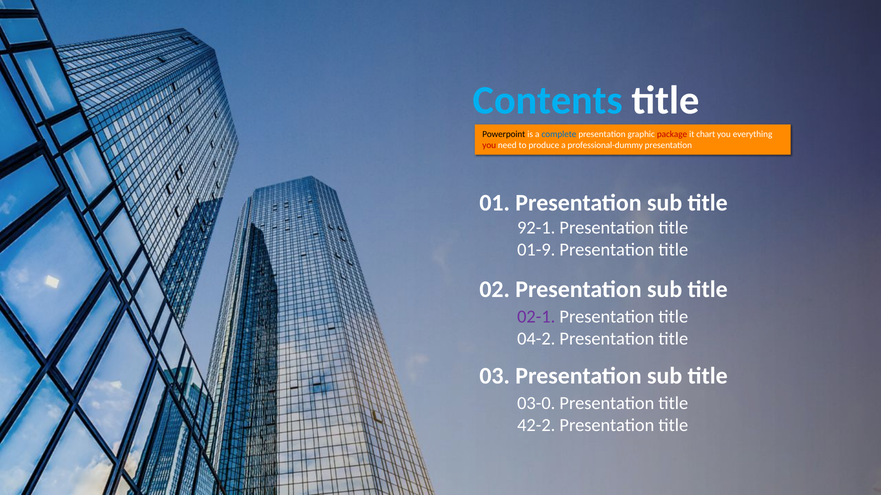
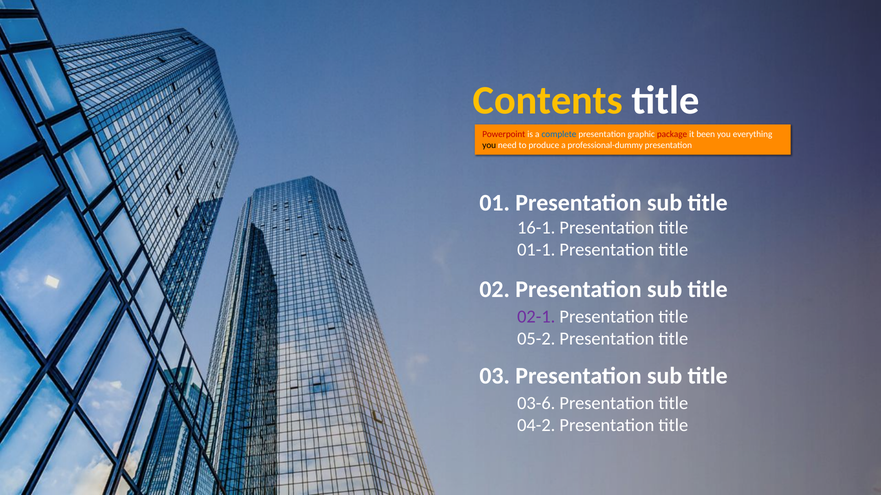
Contents colour: light blue -> yellow (548, 101)
Powerpoint colour: black -> red (504, 134)
chart: chart -> been (706, 134)
you colour: red -> black (489, 145)
92-1: 92-1 -> 16-1 (536, 228)
01-9: 01-9 -> 01-1 (536, 250)
04-2: 04-2 -> 05-2 (536, 339)
03-0: 03-0 -> 03-6 (536, 403)
42-2: 42-2 -> 04-2 (536, 426)
